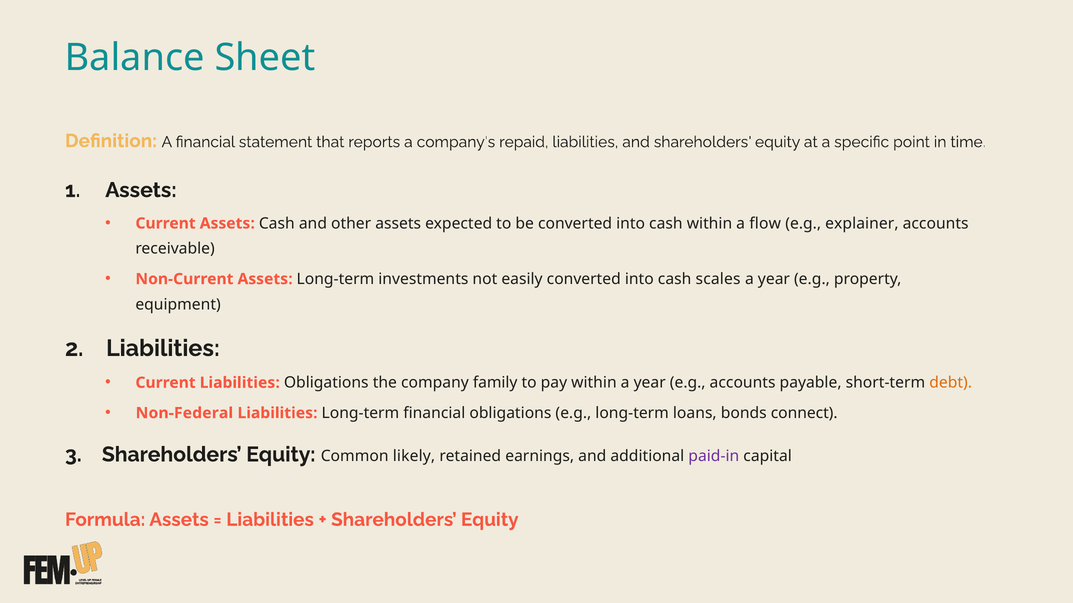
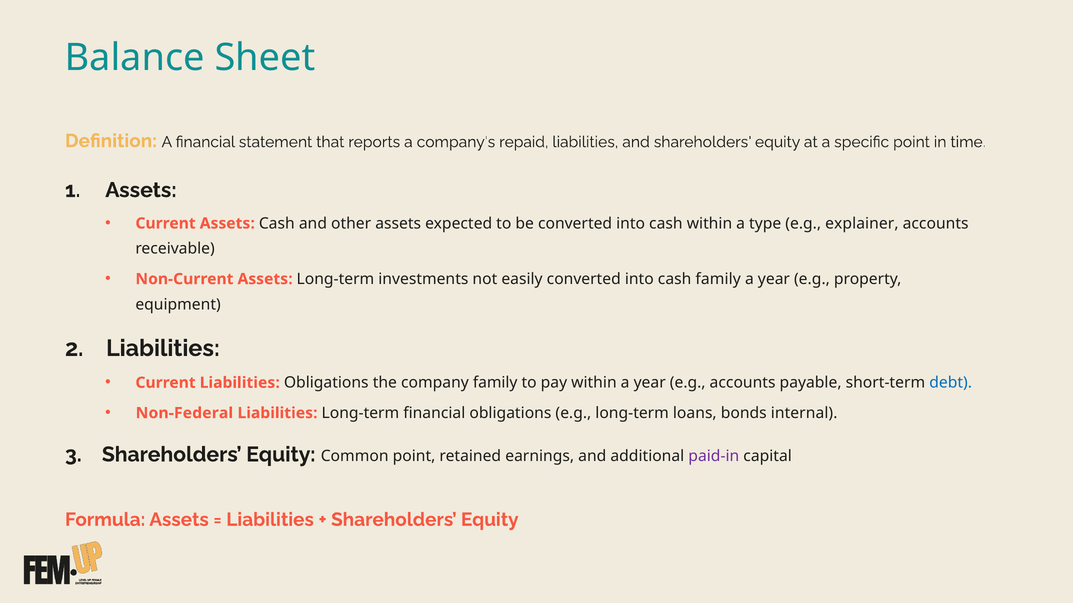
flow: flow -> type (765, 224)
cash scales: scales -> family (718, 279)
debt colour: orange -> blue (951, 383)
connect: connect -> internal (804, 413)
Common likely: likely -> point (414, 457)
